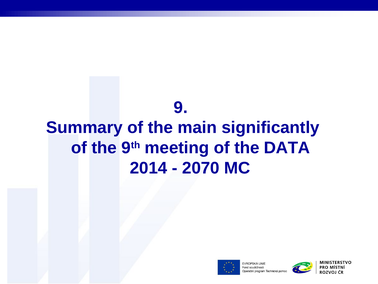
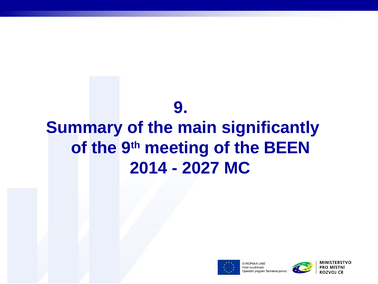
DATA: DATA -> BEEN (287, 148)
2070: 2070 -> 2027 (201, 168)
